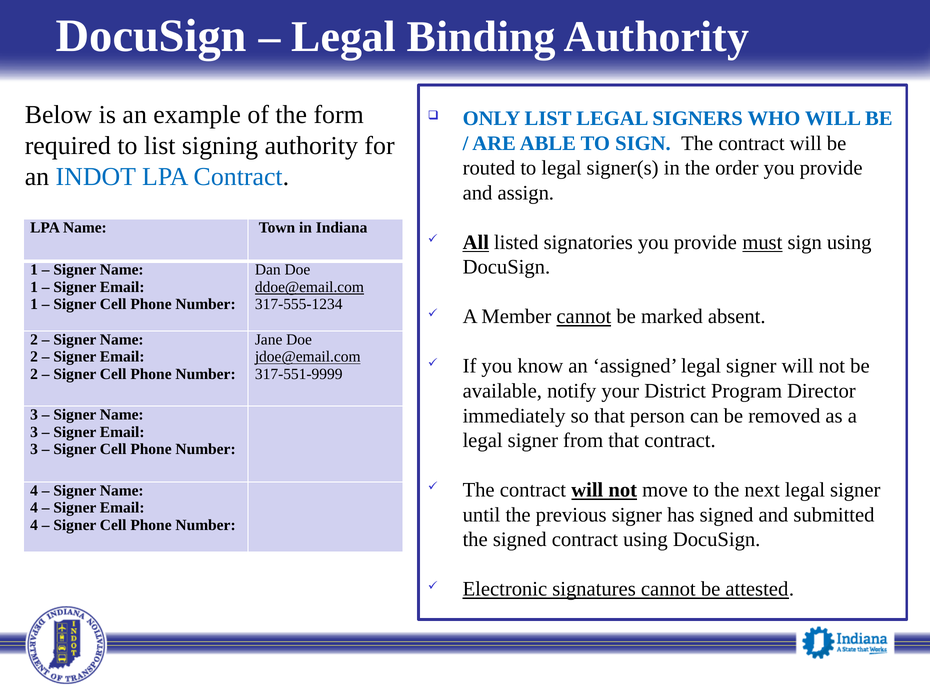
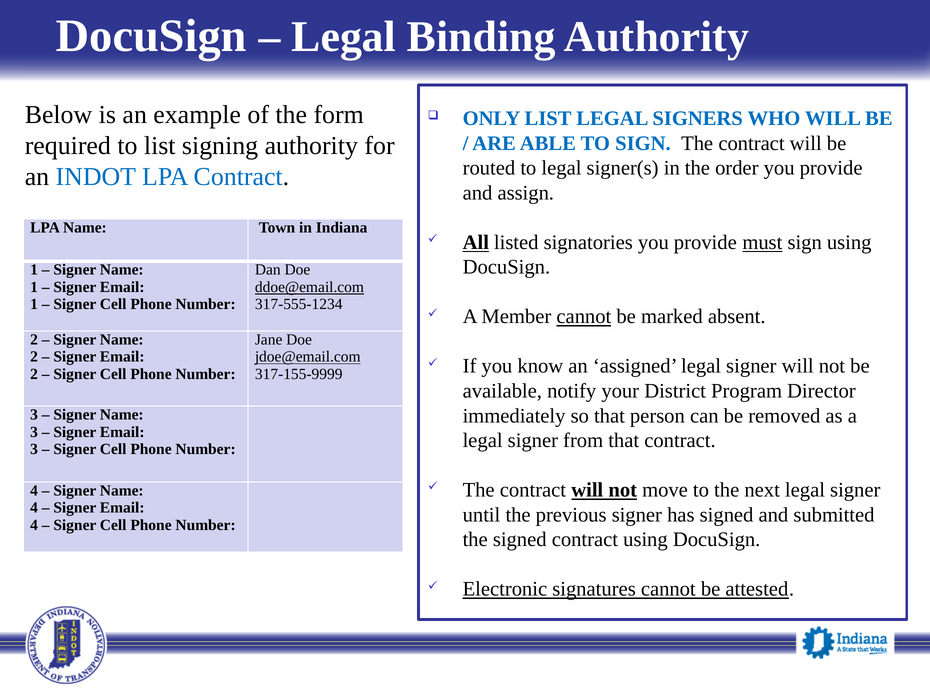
317-551-9999: 317-551-9999 -> 317-155-9999 (299, 374)
